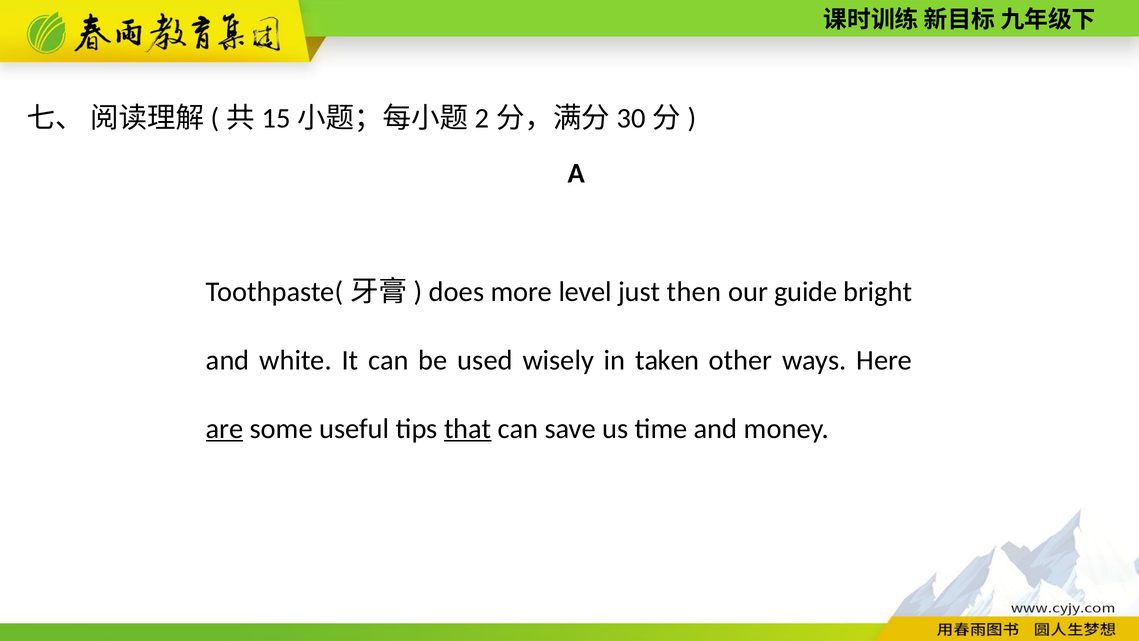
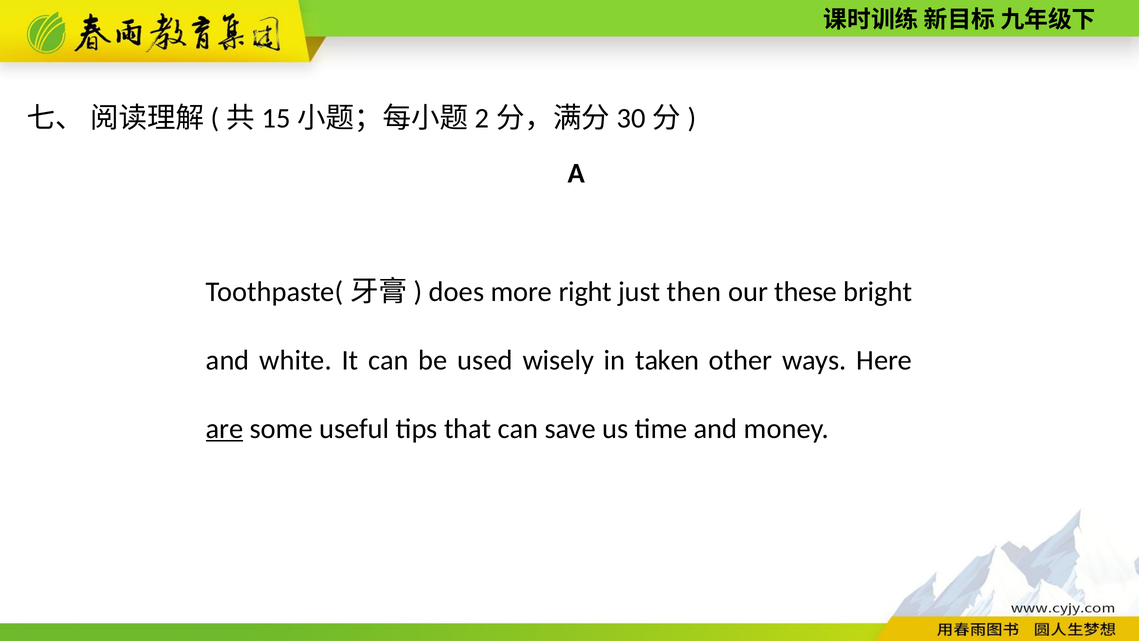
level: level -> right (585, 292)
guide: guide -> these (806, 292)
that underline: present -> none (468, 428)
